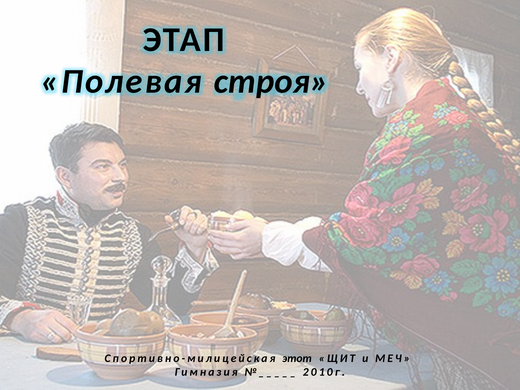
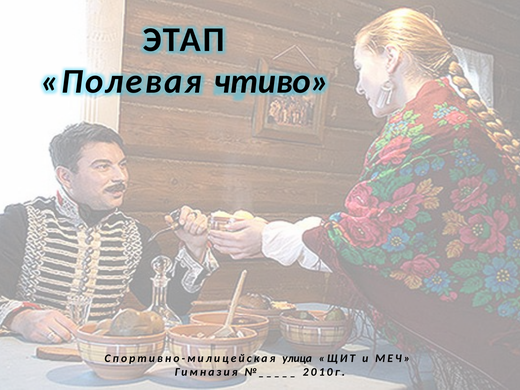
строя: строя -> чтиво (271, 81)
этот: этот -> улица (297, 358)
